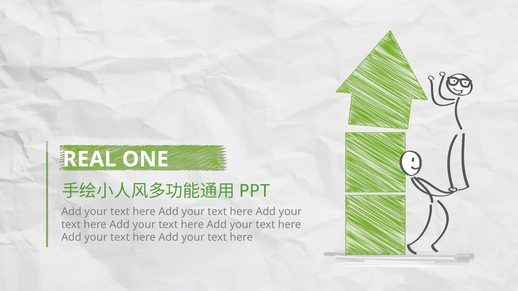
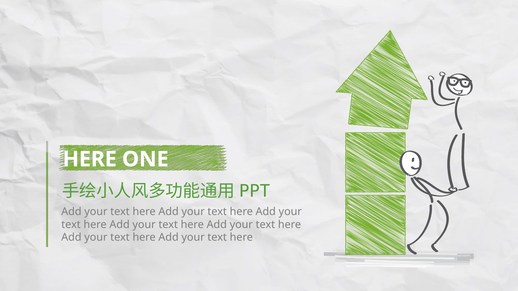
REAL: REAL -> HERE (90, 159)
